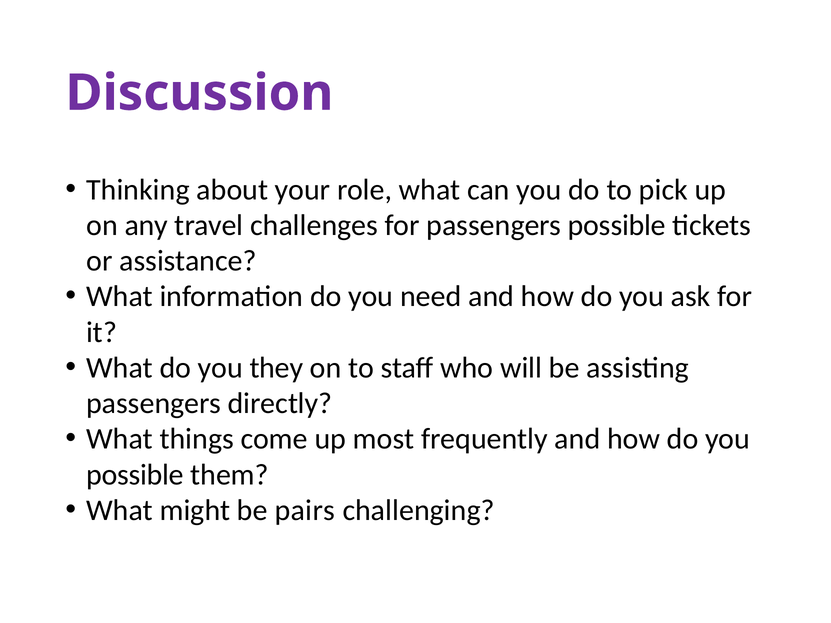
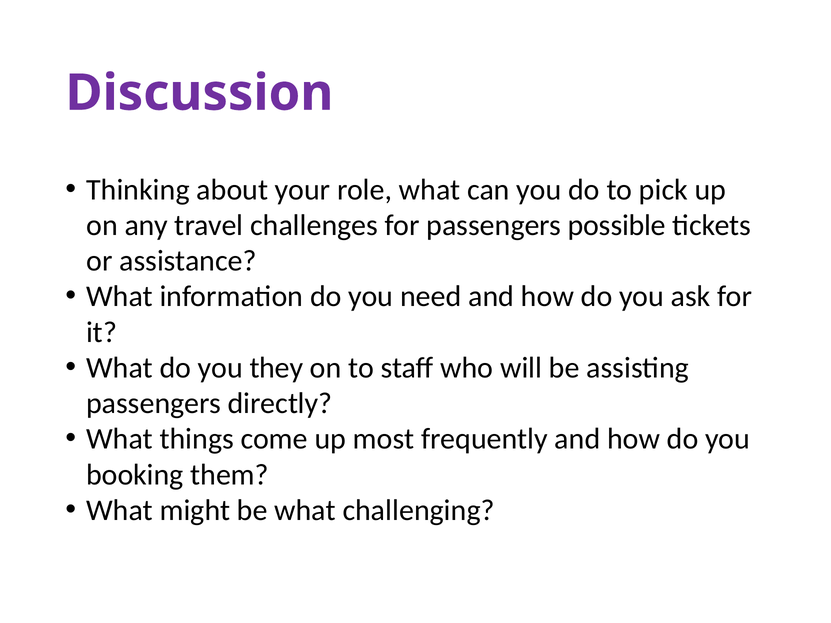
possible: possible -> booking (135, 475)
be pairs: pairs -> what (305, 510)
